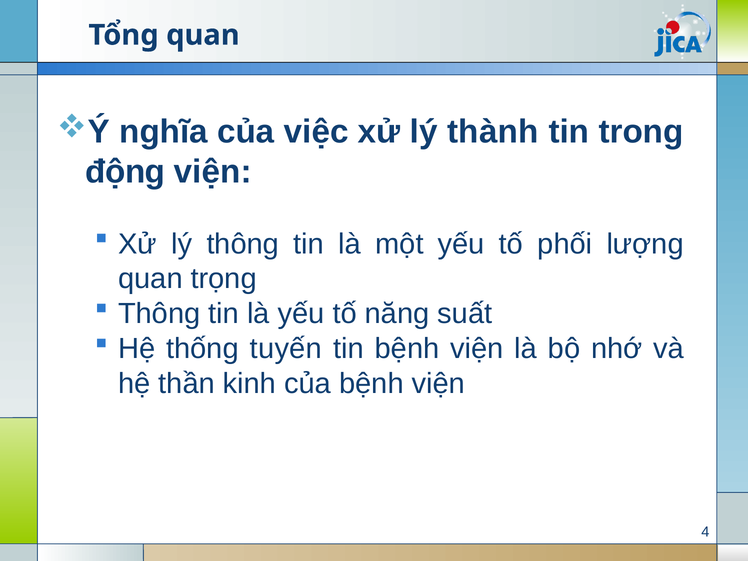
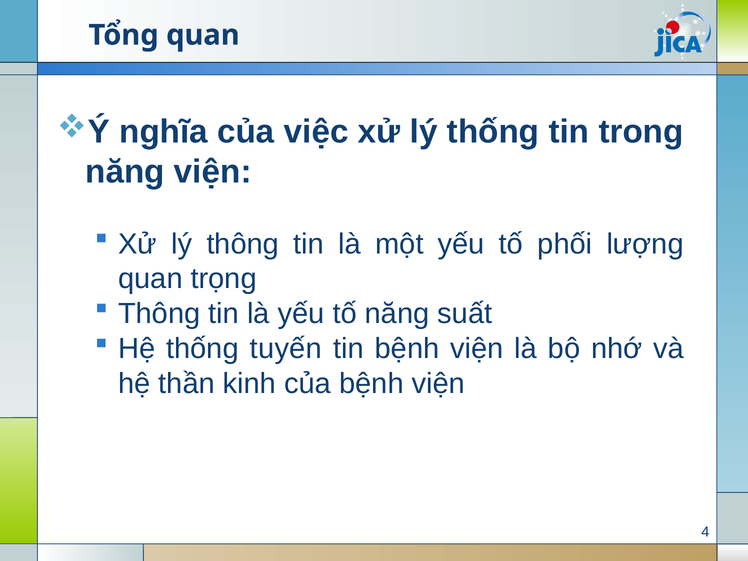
lý thành: thành -> thống (493, 132)
động: động -> năng (125, 172)
